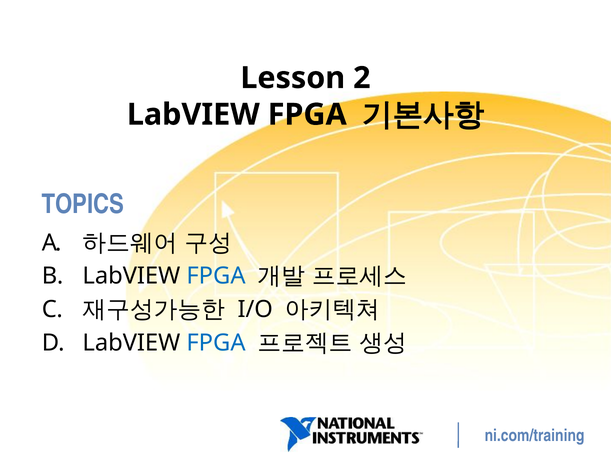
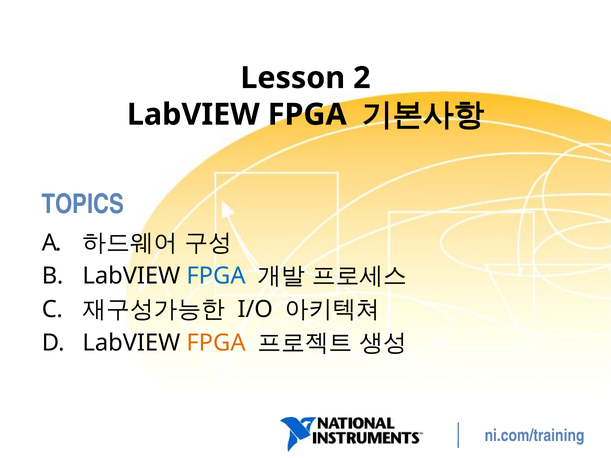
FPGA colour: blue -> orange (216, 343)
